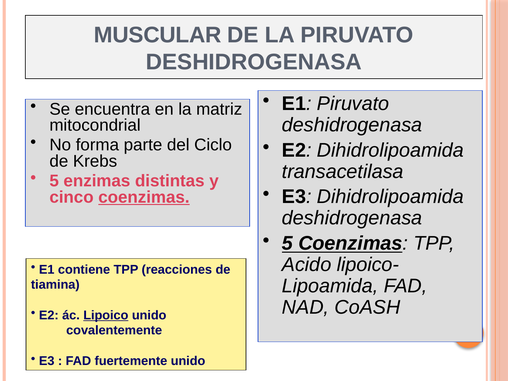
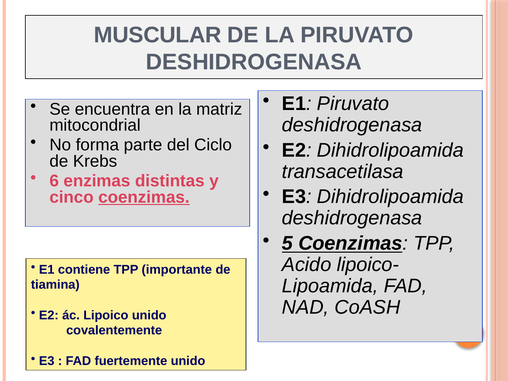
5: 5 -> 6 (54, 181)
reacciones: reacciones -> importante (177, 269)
Lipoico underline: present -> none (106, 315)
